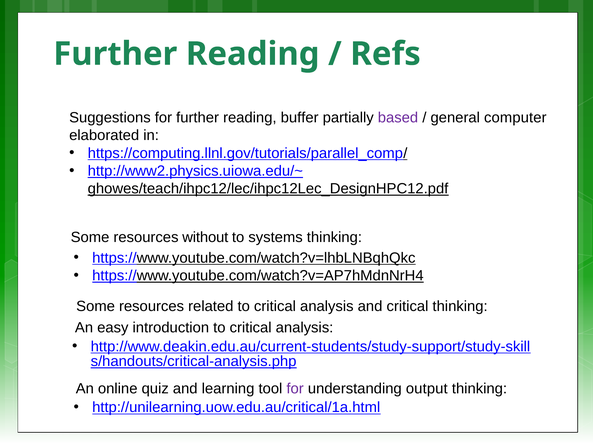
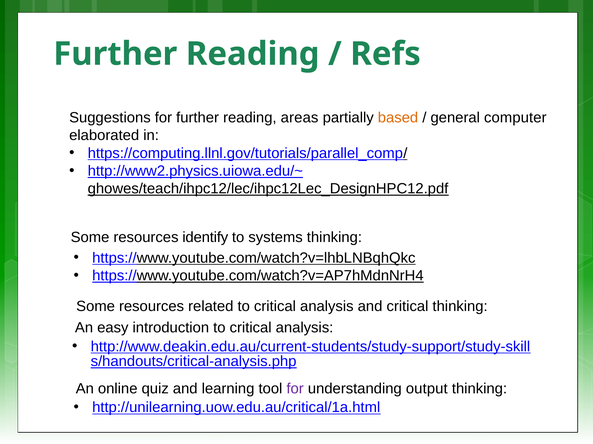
buffer: buffer -> areas (300, 118)
based colour: purple -> orange (398, 118)
without: without -> identify (205, 238)
